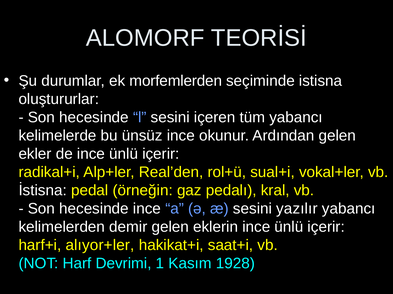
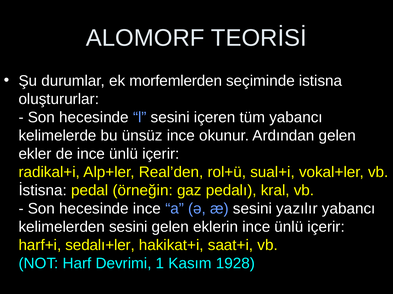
kelimelerden demir: demir -> sesini (128, 227)
alıyor+ler: alıyor+ler -> sedalı+ler (100, 246)
